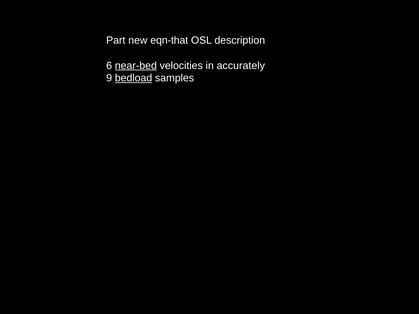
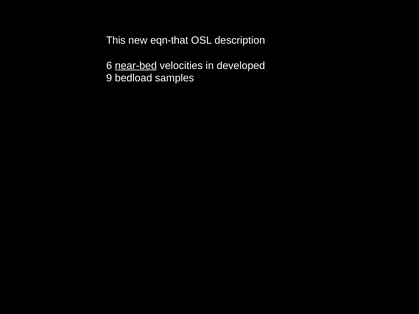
Part: Part -> This (116, 40)
accurately: accurately -> developed (241, 66)
bedload underline: present -> none (134, 78)
